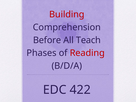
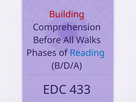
Teach: Teach -> Walks (88, 40)
Reading colour: red -> blue (87, 53)
422: 422 -> 433 (80, 90)
